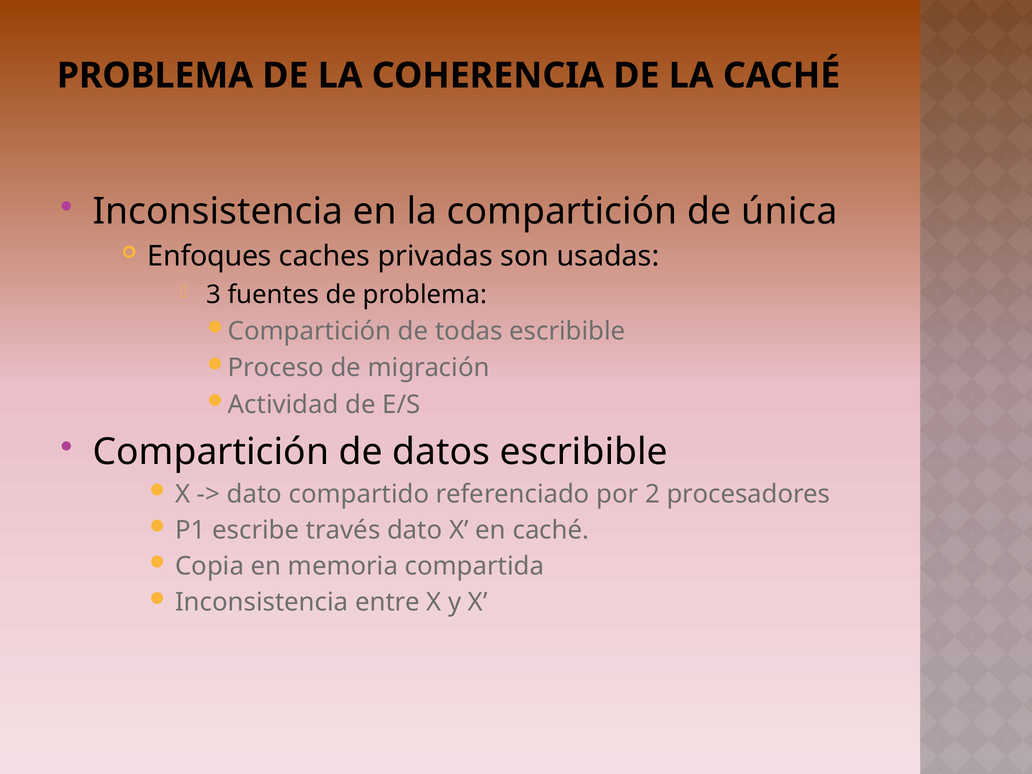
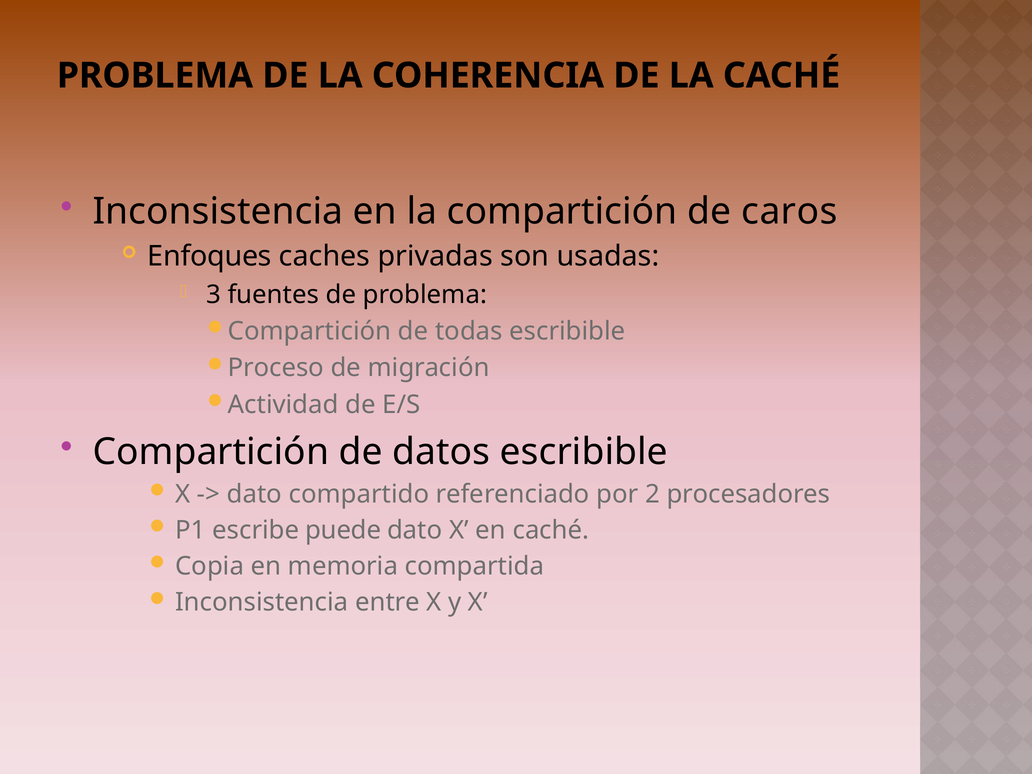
única: única -> caros (789, 212)
través: través -> puede (343, 530)
